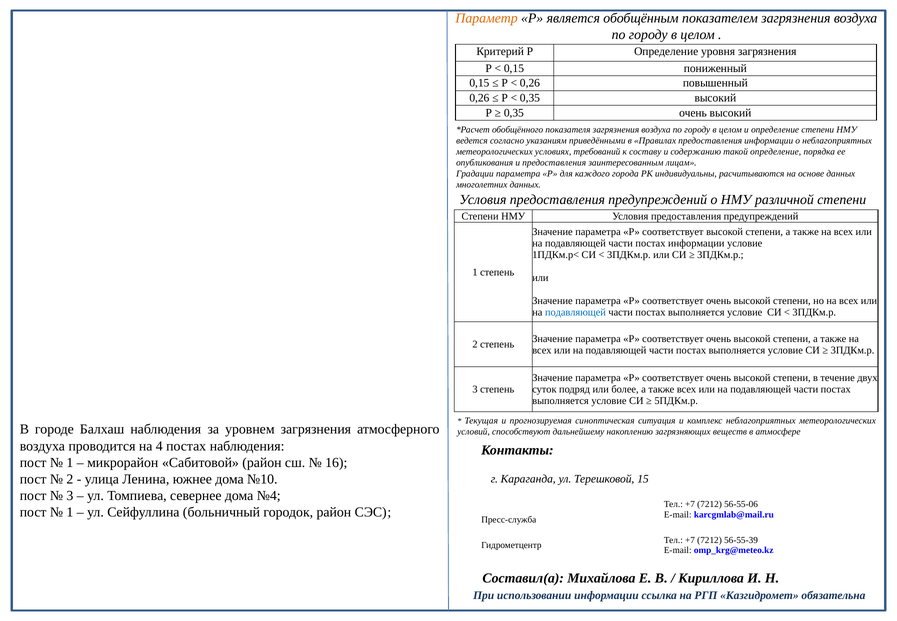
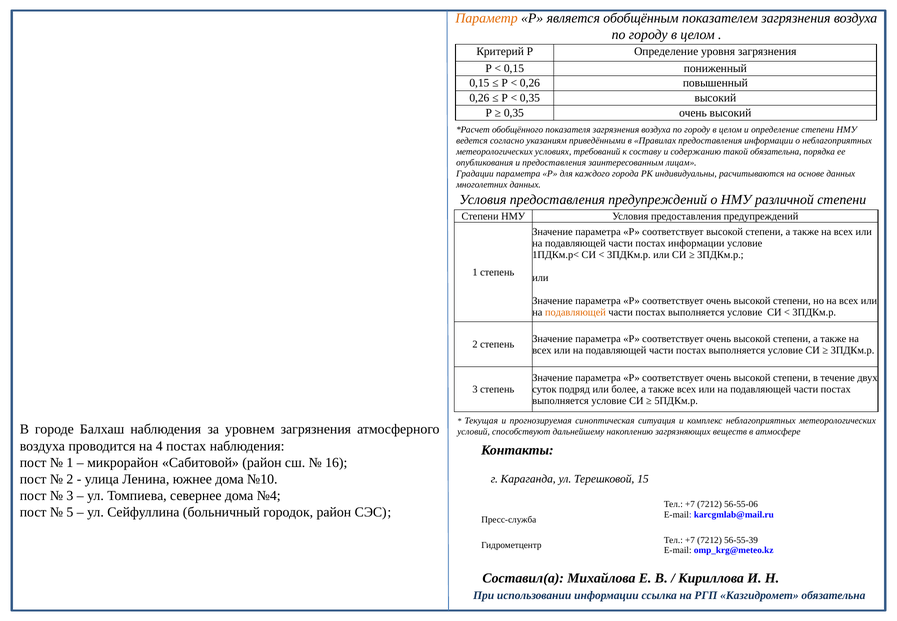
такой определение: определение -> обязательна (776, 152)
подавляющей colour: blue -> orange (575, 312)
1: 1 -> 5 (70, 512)
